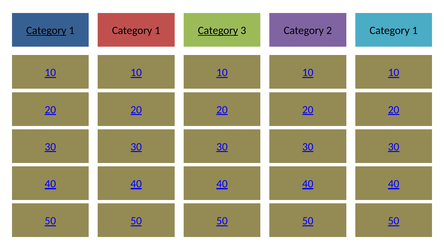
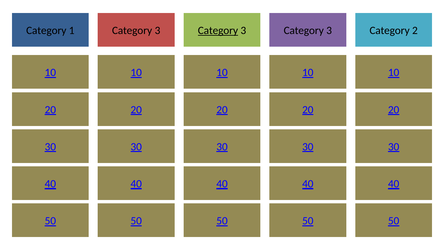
Category underline: present -> none (46, 30)
1: 1 -> 3 (157, 30)
2: 2 -> 3 (329, 30)
1: 1 -> 2 (415, 30)
